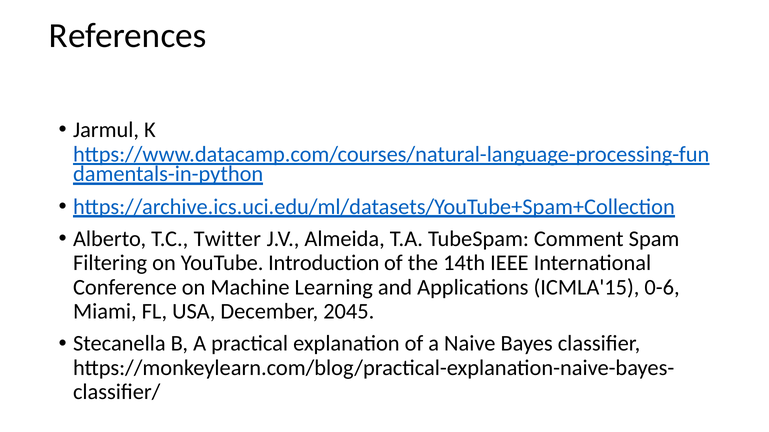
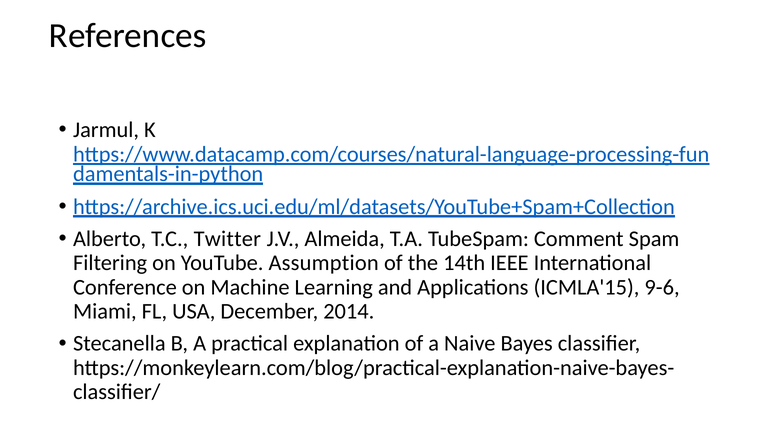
Introduction: Introduction -> Assumption (324, 263)
0-6: 0-6 -> 9-6 (662, 288)
2045: 2045 -> 2014 (349, 312)
